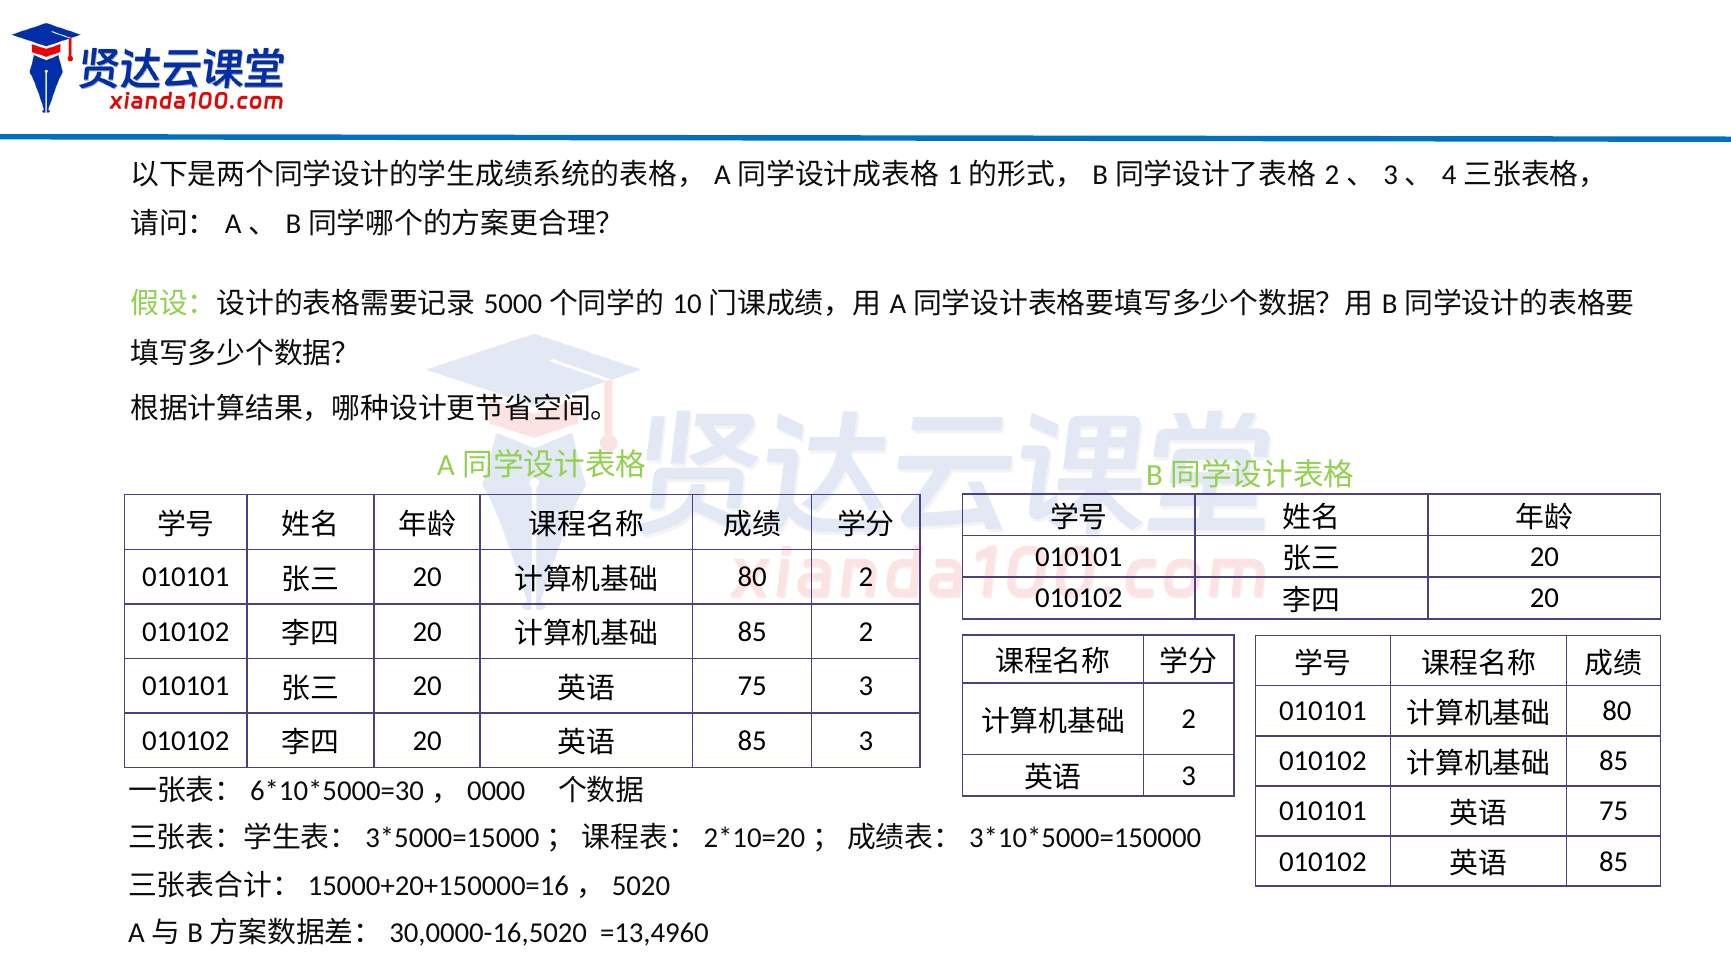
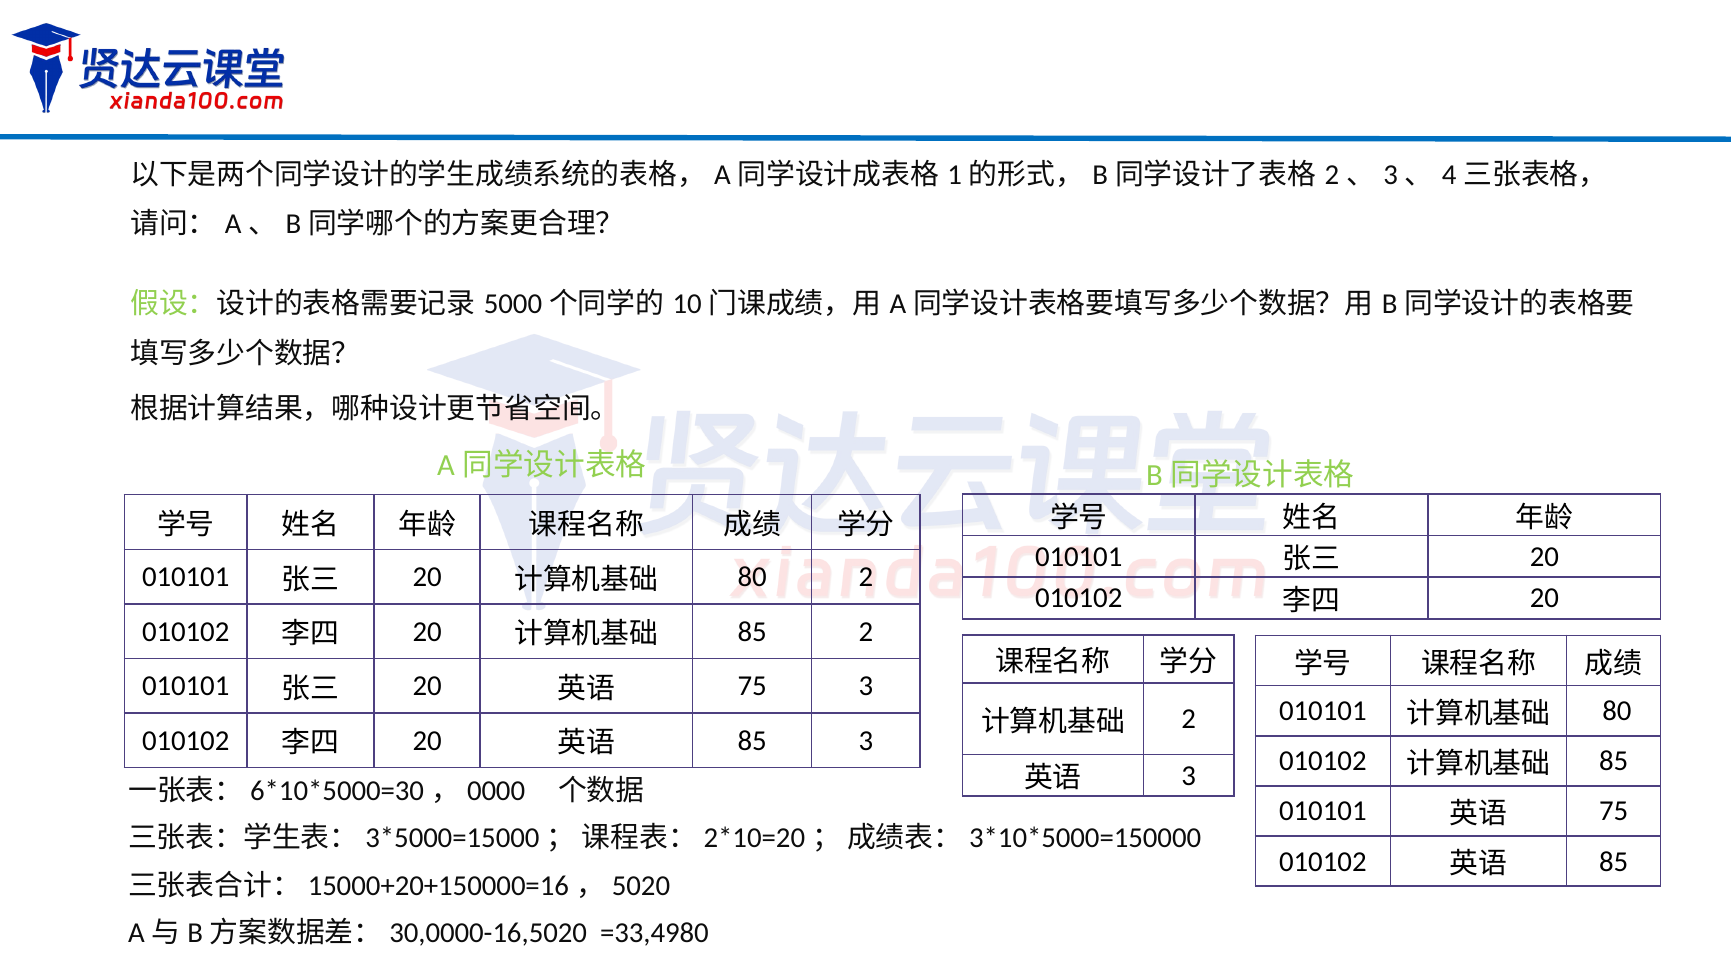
=13,4960: =13,4960 -> =33,4980 (654, 933)
